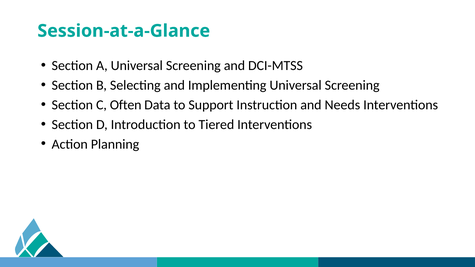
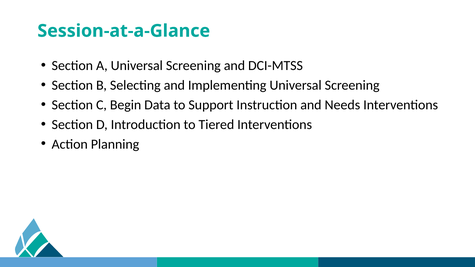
Often: Often -> Begin (126, 105)
